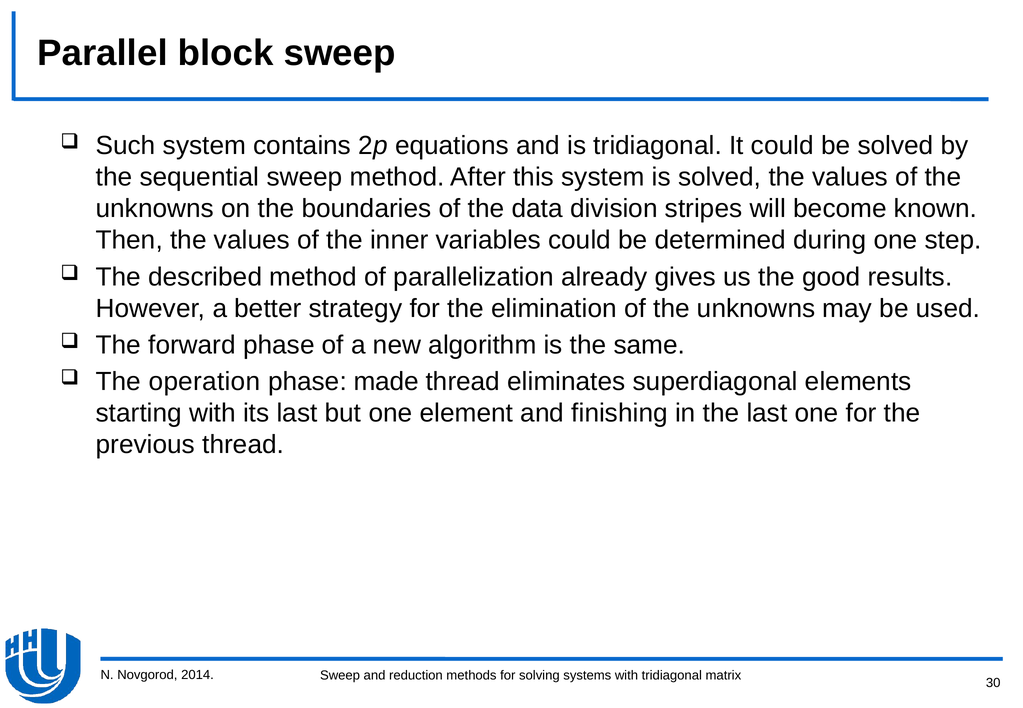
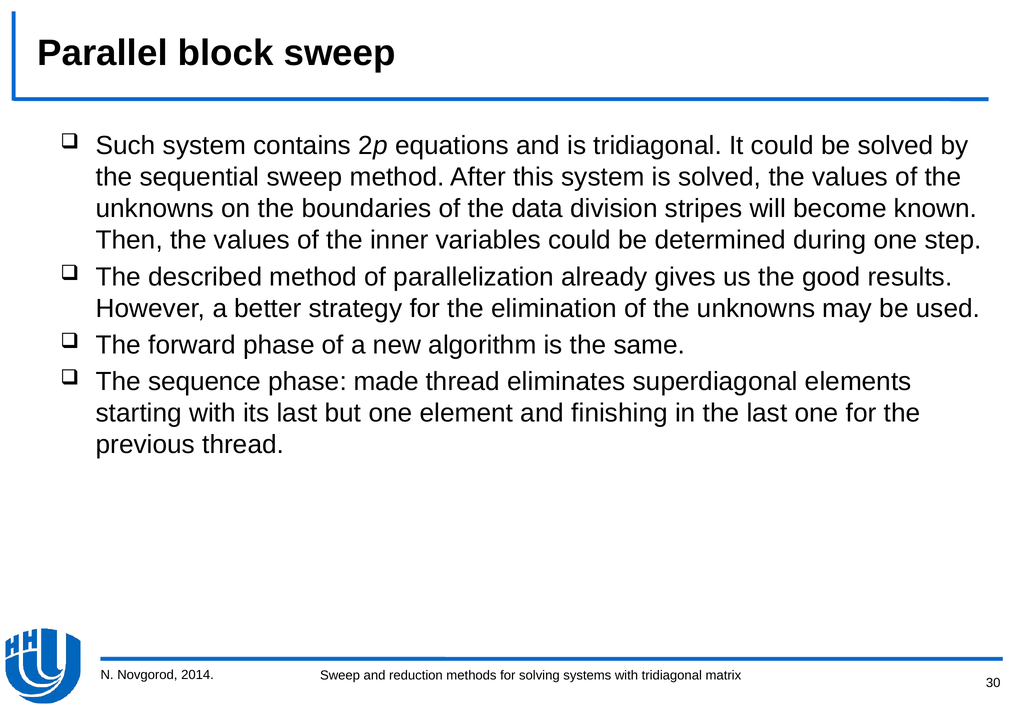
operation: operation -> sequence (205, 382)
